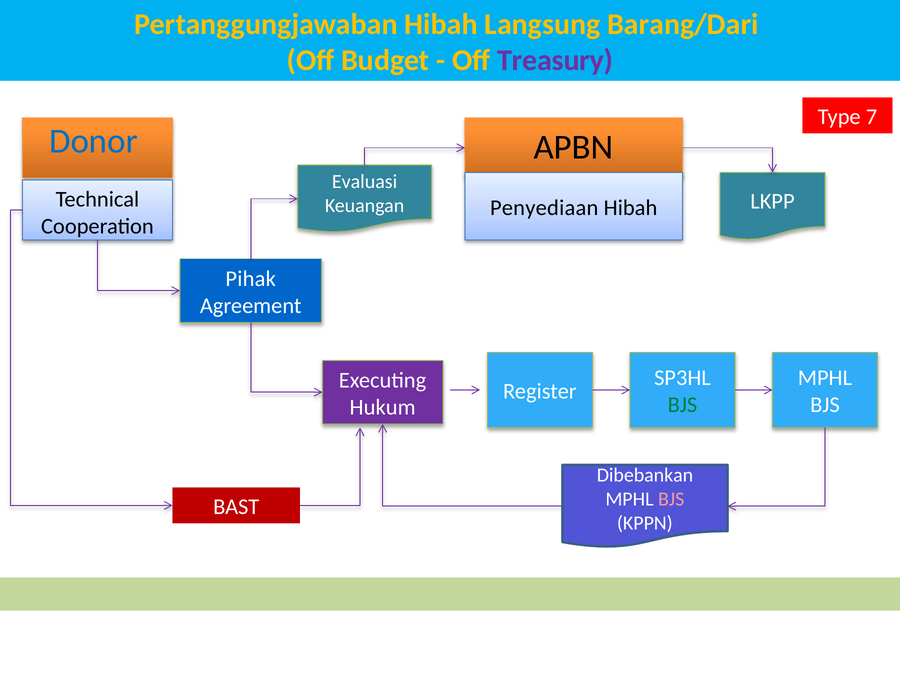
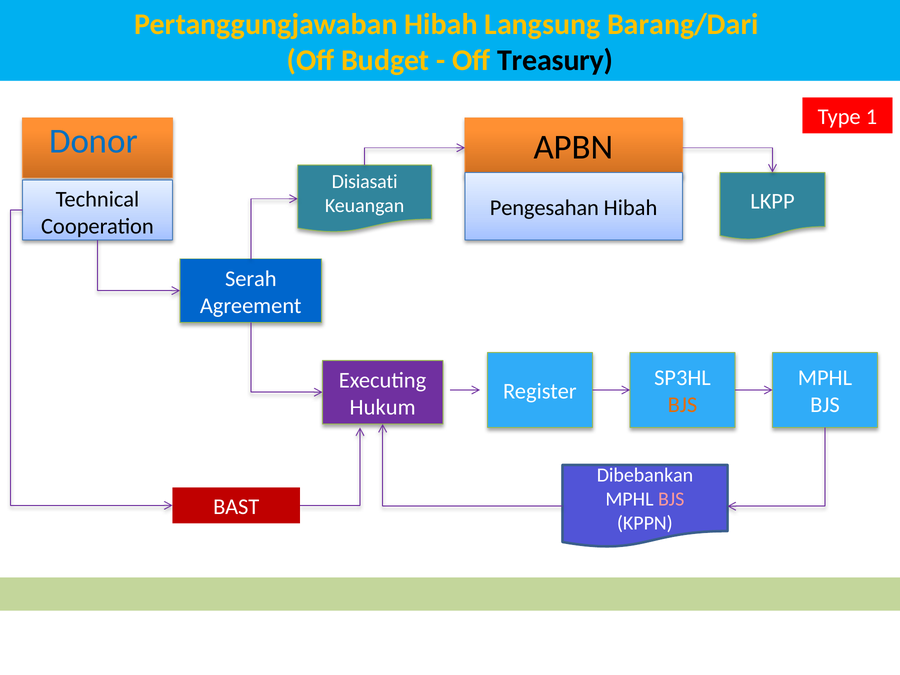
Treasury colour: purple -> black (555, 61)
7: 7 -> 1 (871, 117)
Evaluasi: Evaluasi -> Disiasati (365, 181)
Penyediaan: Penyediaan -> Pengesahan (544, 208)
Pihak: Pihak -> Serah (251, 279)
BJS colour: green -> orange (682, 405)
